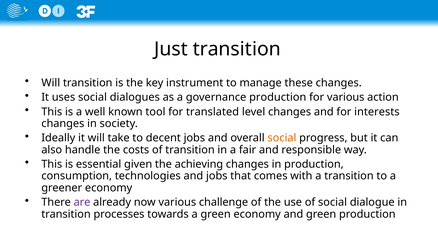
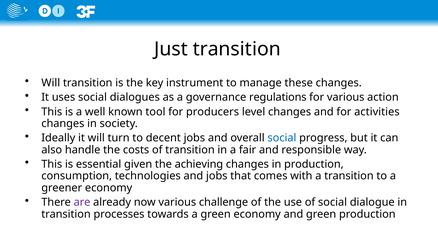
governance production: production -> regulations (278, 97)
translated: translated -> producers (213, 112)
interests: interests -> activities (377, 112)
take: take -> turn (119, 138)
social colour: orange -> blue (282, 138)
